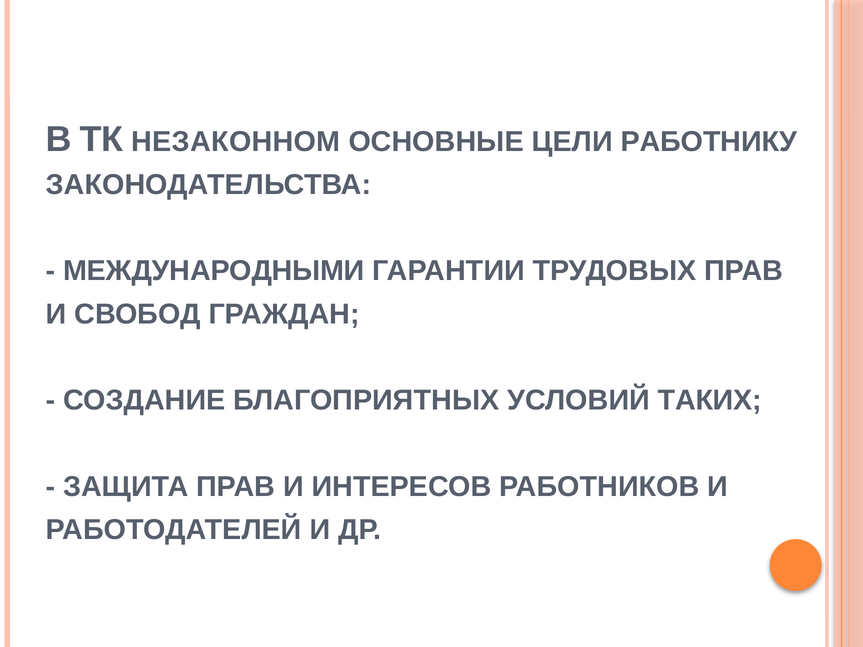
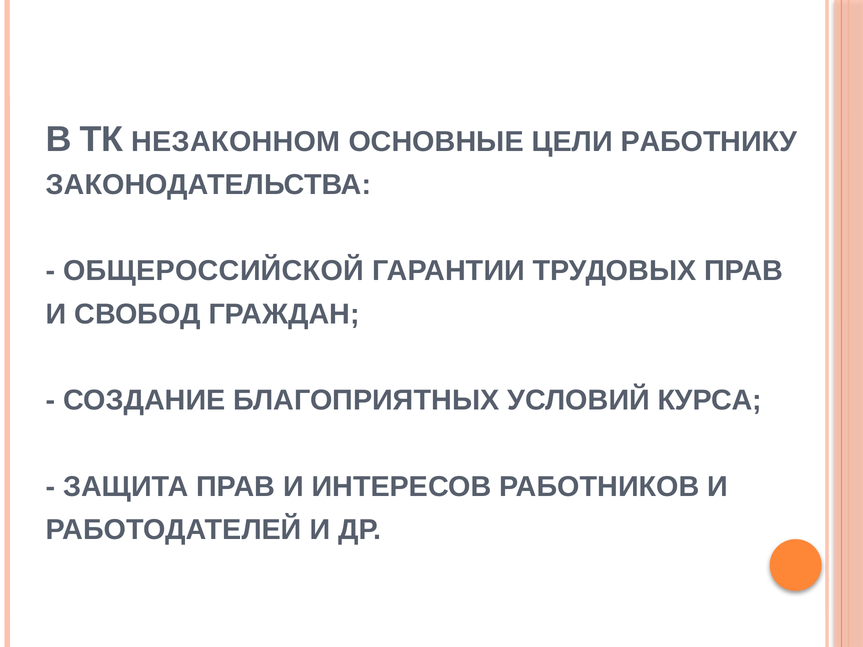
МЕЖДУНАРОДНЫМИ: МЕЖДУНАРОДНЫМИ -> ОБЩЕРОССИЙСКОЙ (214, 271)
ТАКИХ: ТАКИХ -> КУРСА (710, 401)
